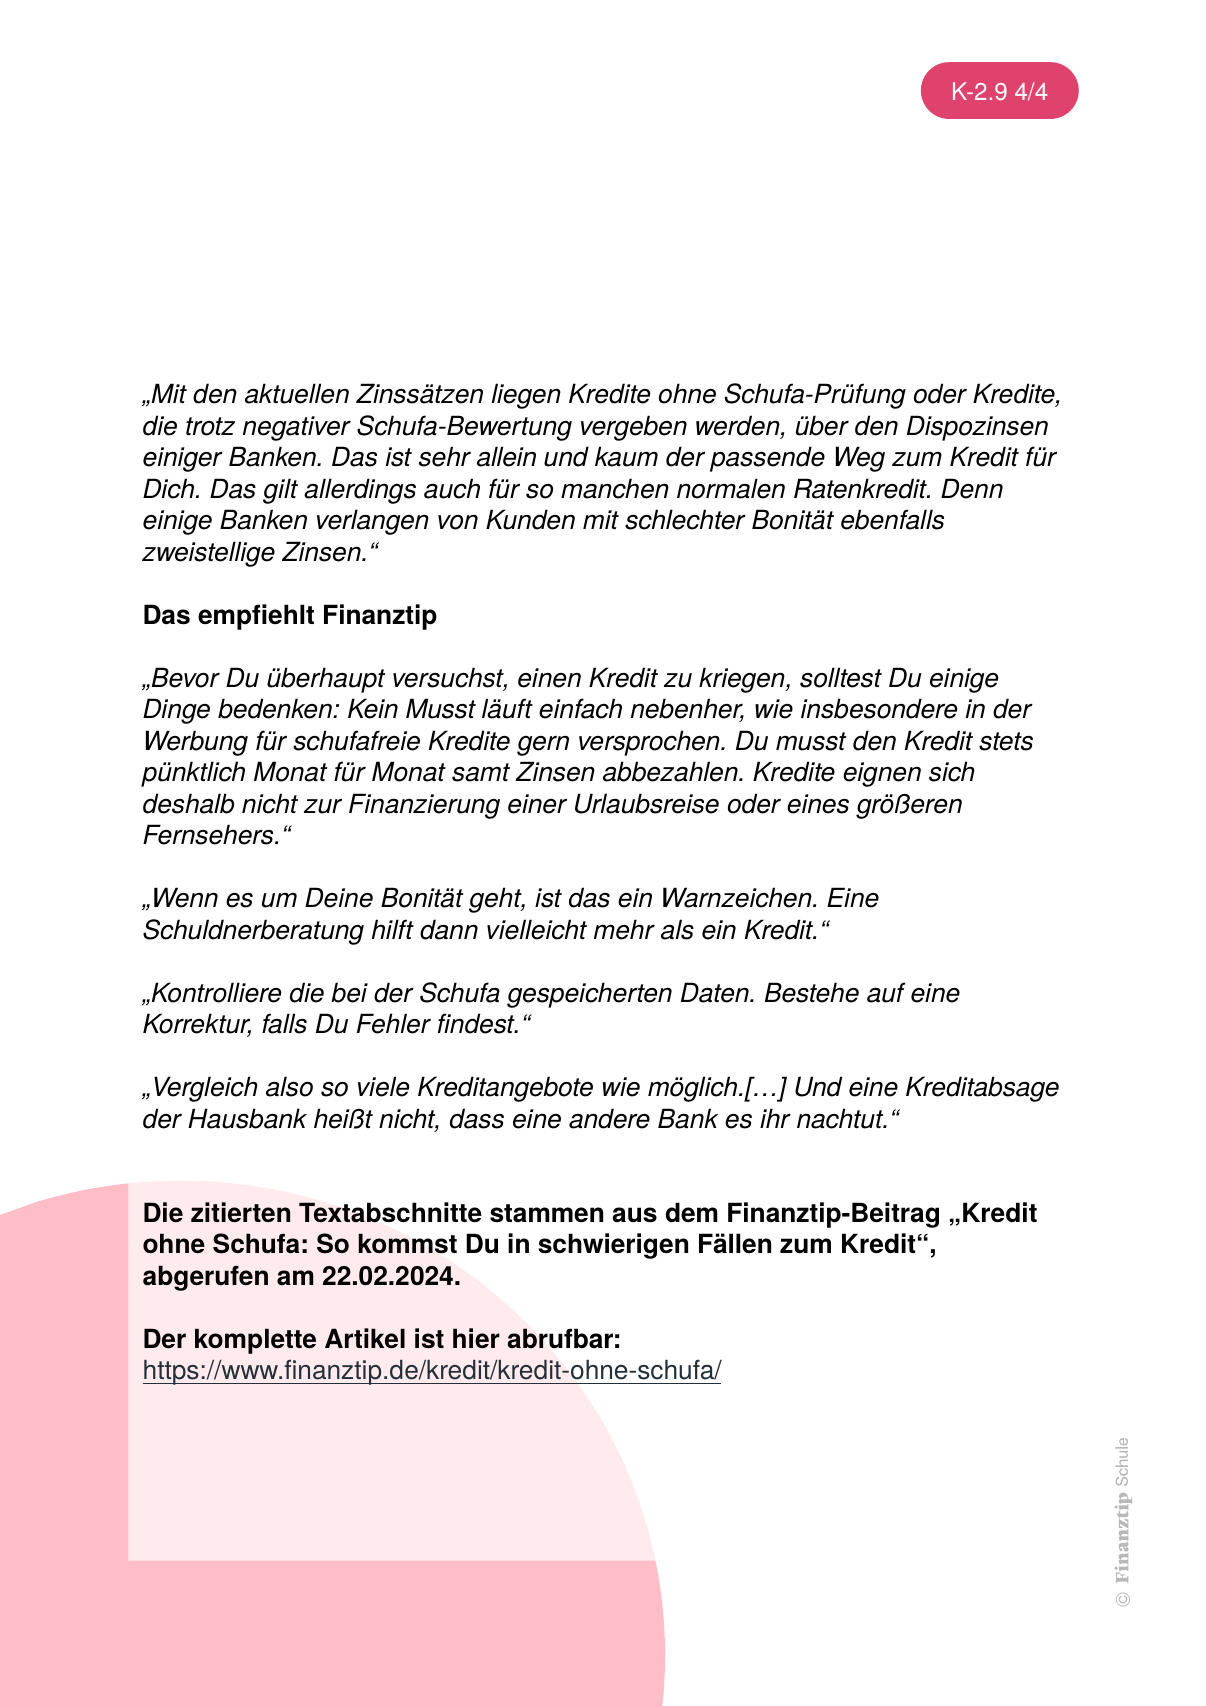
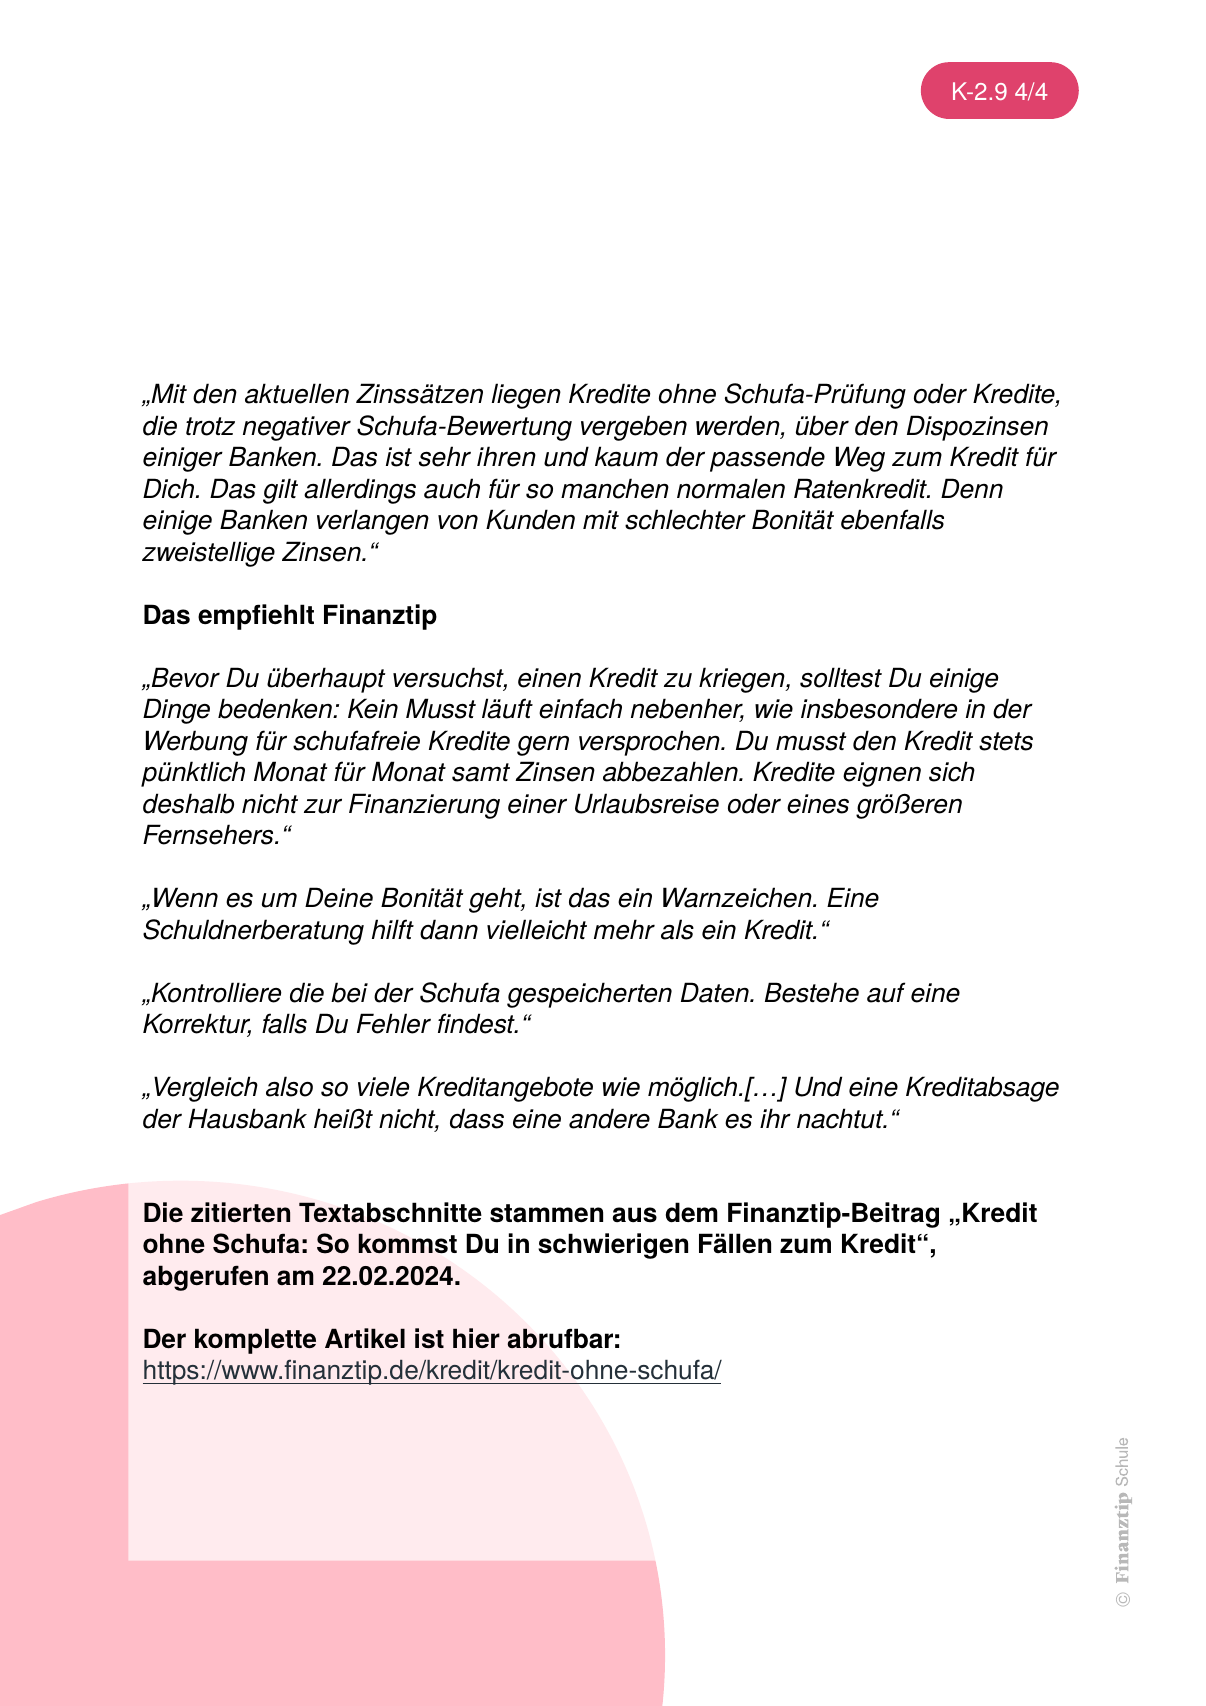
allein: allein -> ihren (507, 458)
